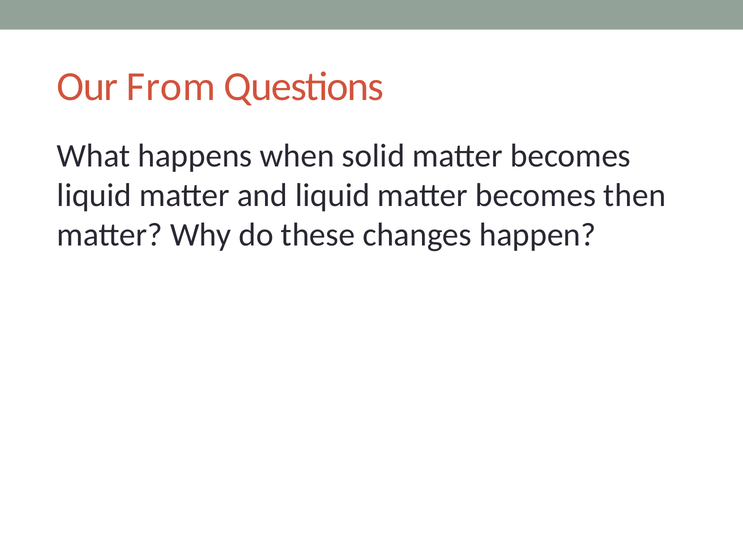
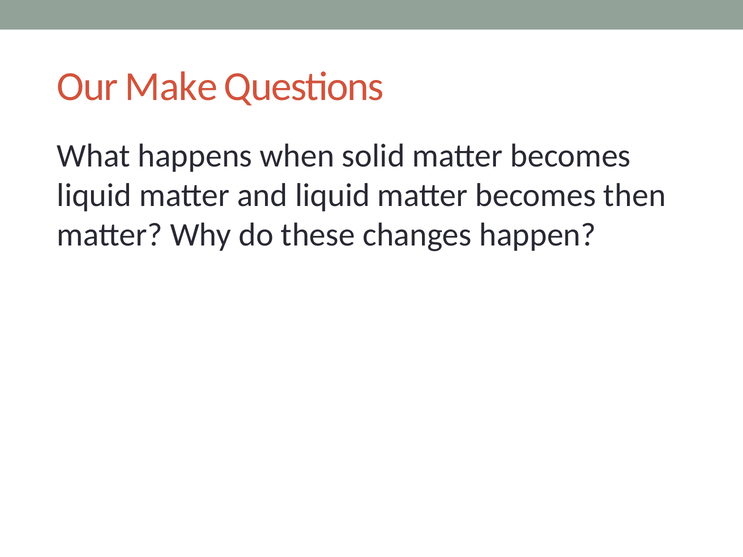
From: From -> Make (171, 86)
